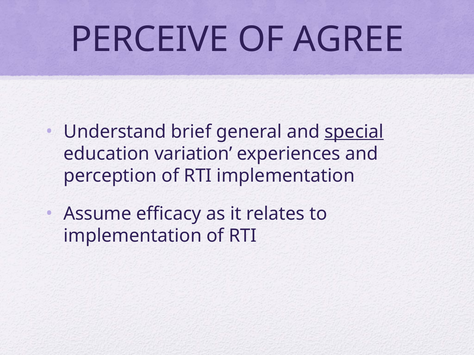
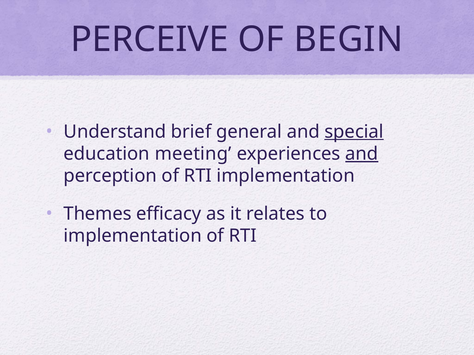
AGREE: AGREE -> BEGIN (348, 40)
variation: variation -> meeting (193, 154)
and underline: none -> present (362, 154)
Assume: Assume -> Themes (98, 214)
